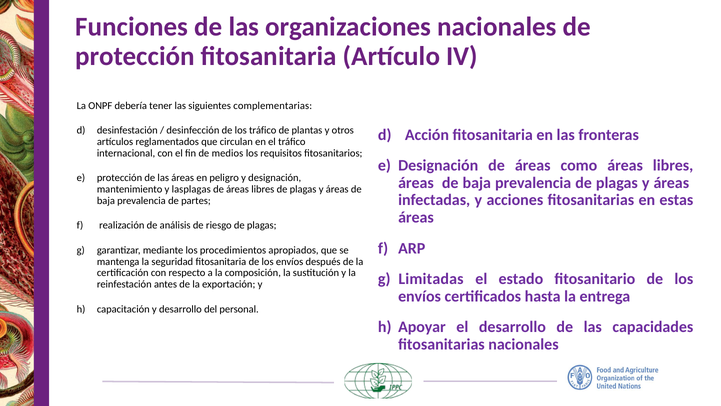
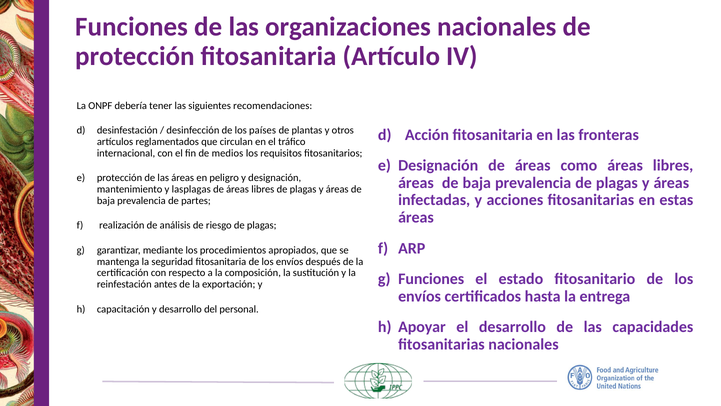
complementarias: complementarias -> recomendaciones (273, 105)
los tráfico: tráfico -> países (263, 130)
Limitadas: Limitadas -> Funciones (431, 279)
